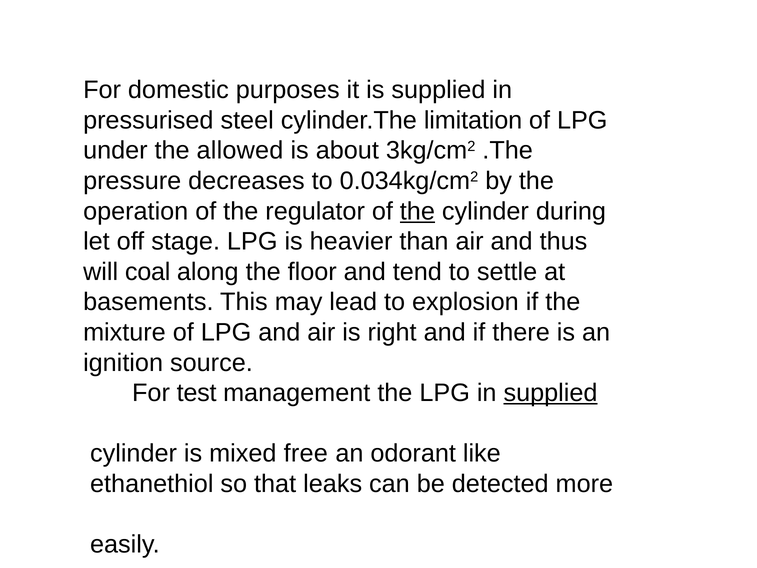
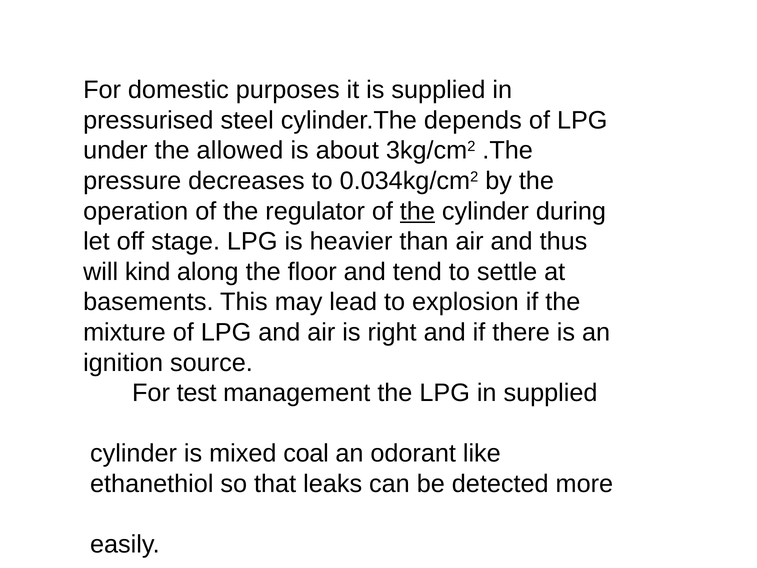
limitation: limitation -> depends (473, 120)
coal: coal -> kind (148, 272)
supplied underline: present -> none (551, 393)
free: free -> coal (306, 453)
